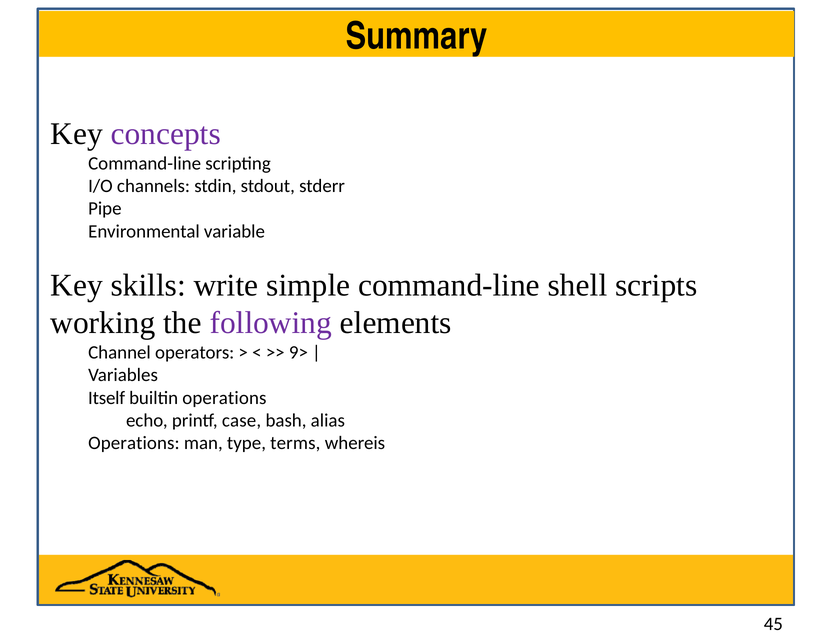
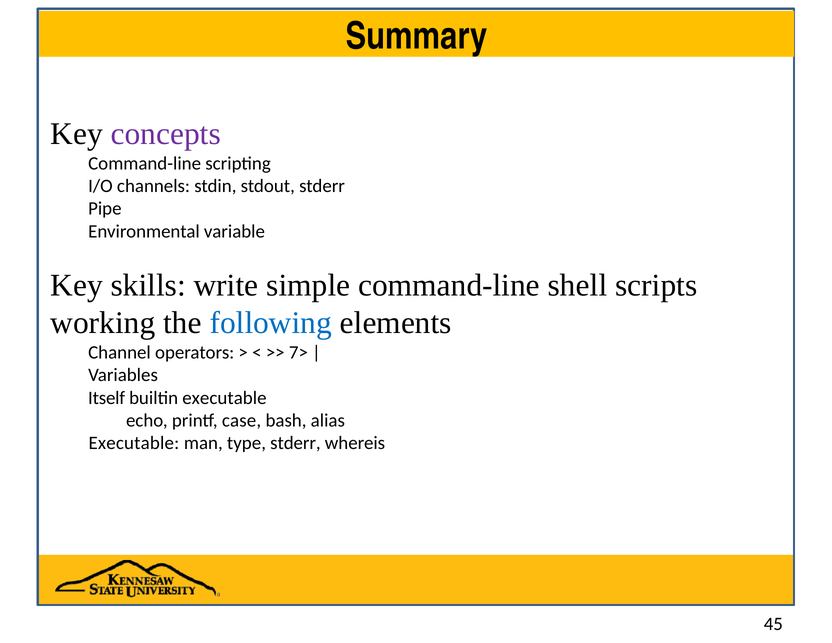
following colour: purple -> blue (271, 323)
9>: 9> -> 7> (298, 352)
builtin operations: operations -> executable (224, 398)
Operations: Operations -> Executable (134, 443)
type terms: terms -> stderr (295, 443)
